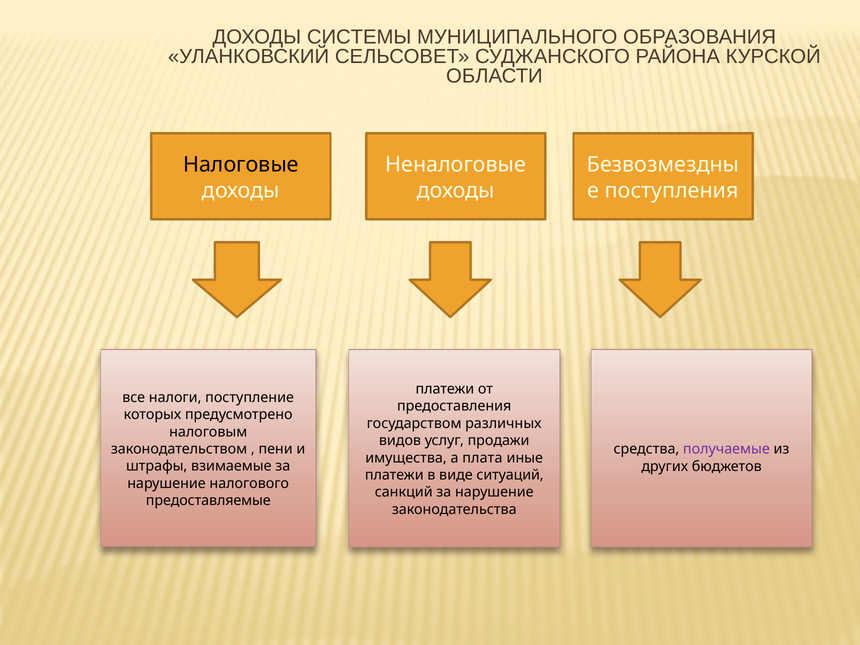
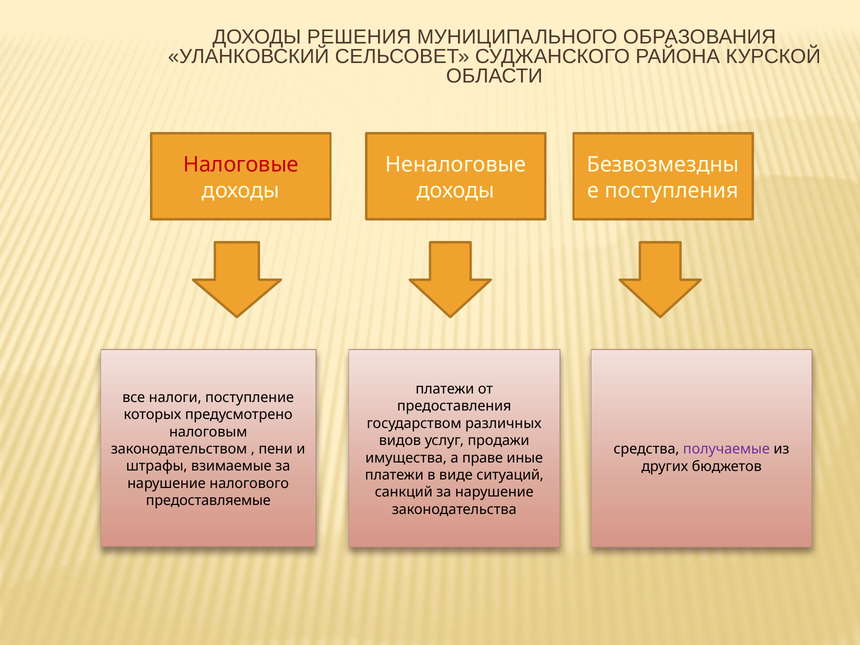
СИСТЕМЫ: СИСТЕМЫ -> РЕШЕНИЯ (359, 37)
Налоговые colour: black -> red (241, 165)
плата: плата -> праве (483, 458)
